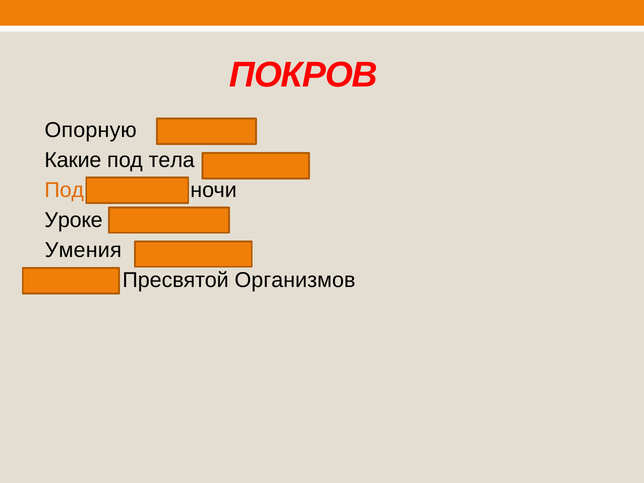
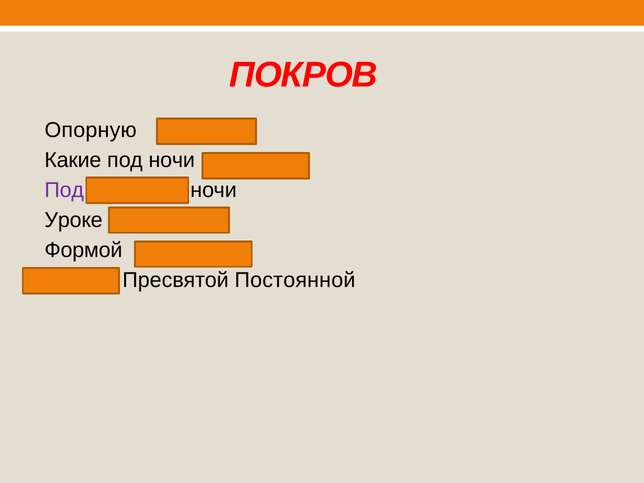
под тела: тела -> ночи (172, 160)
Под colour: orange -> purple (64, 190)
Умения: Умения -> Формой (83, 250)
Организмов: Организмов -> Постоянной (295, 280)
